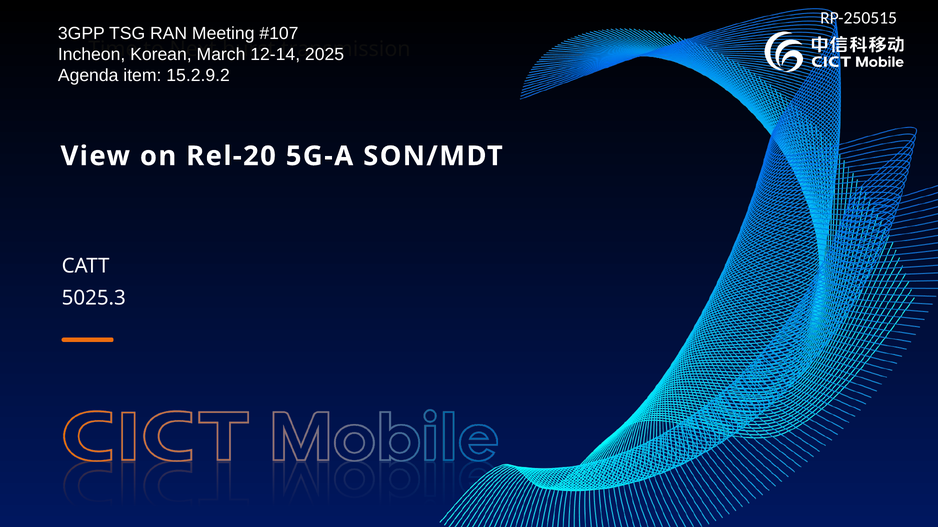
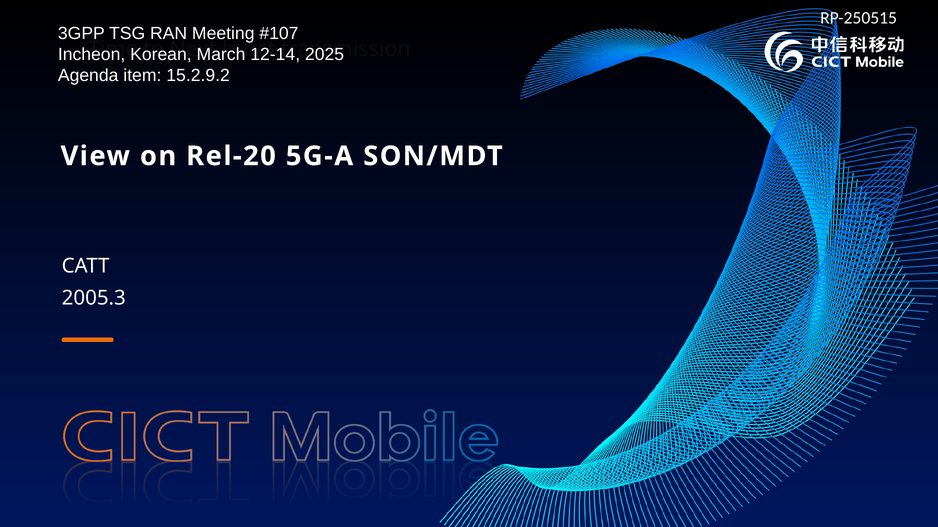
5025.3: 5025.3 -> 2005.3 (94, 298)
